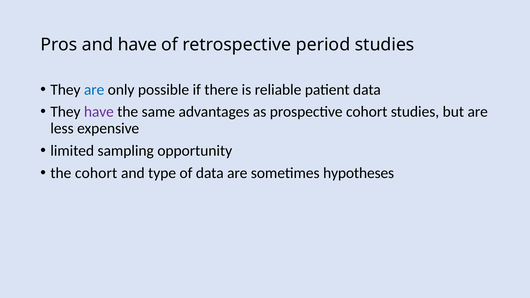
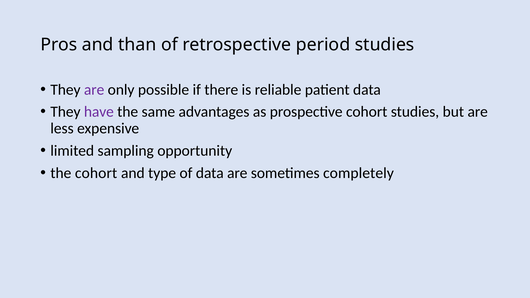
and have: have -> than (137, 45)
are colour: blue -> purple (94, 90)
hypotheses: hypotheses -> completely (358, 173)
